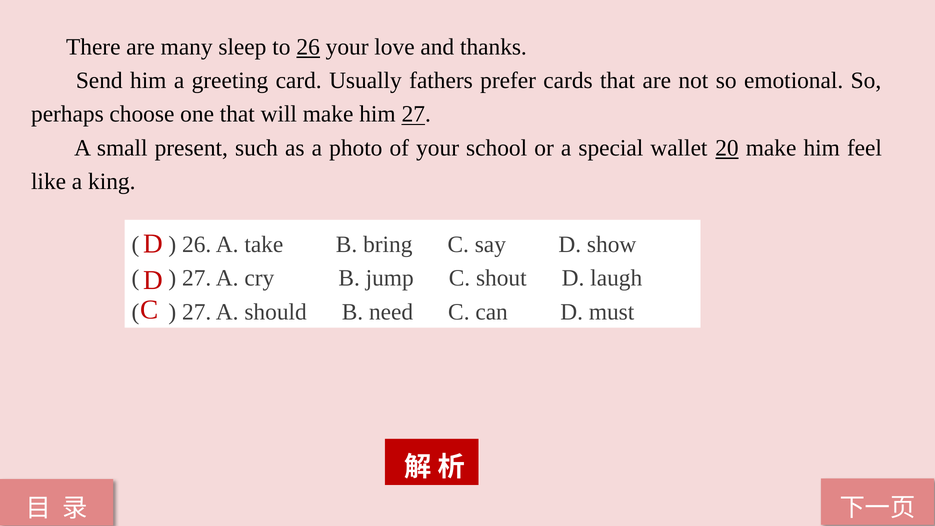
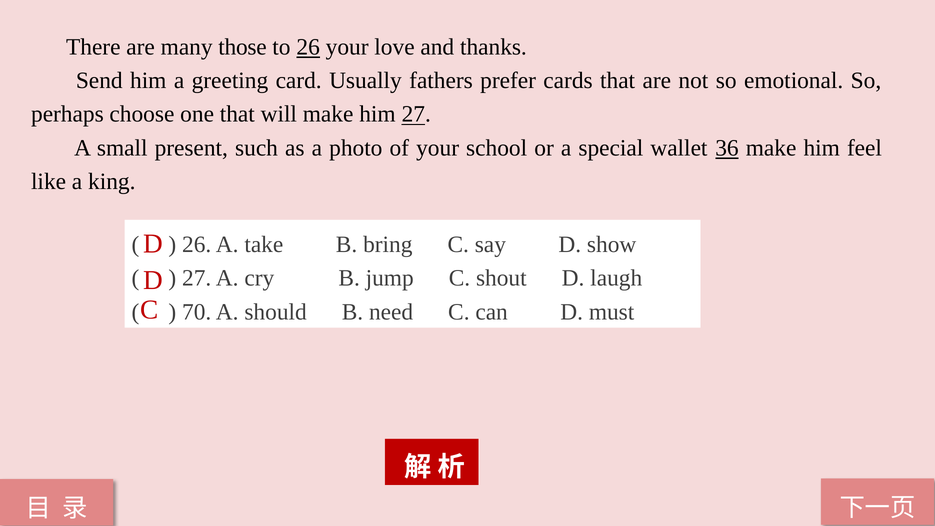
sleep: sleep -> those (243, 47)
20: 20 -> 36 (727, 148)
27: 27 -> 70 (197, 312)
